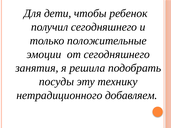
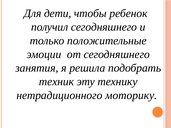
посуды: посуды -> техник (56, 82)
добавляем: добавляем -> моторику (131, 95)
